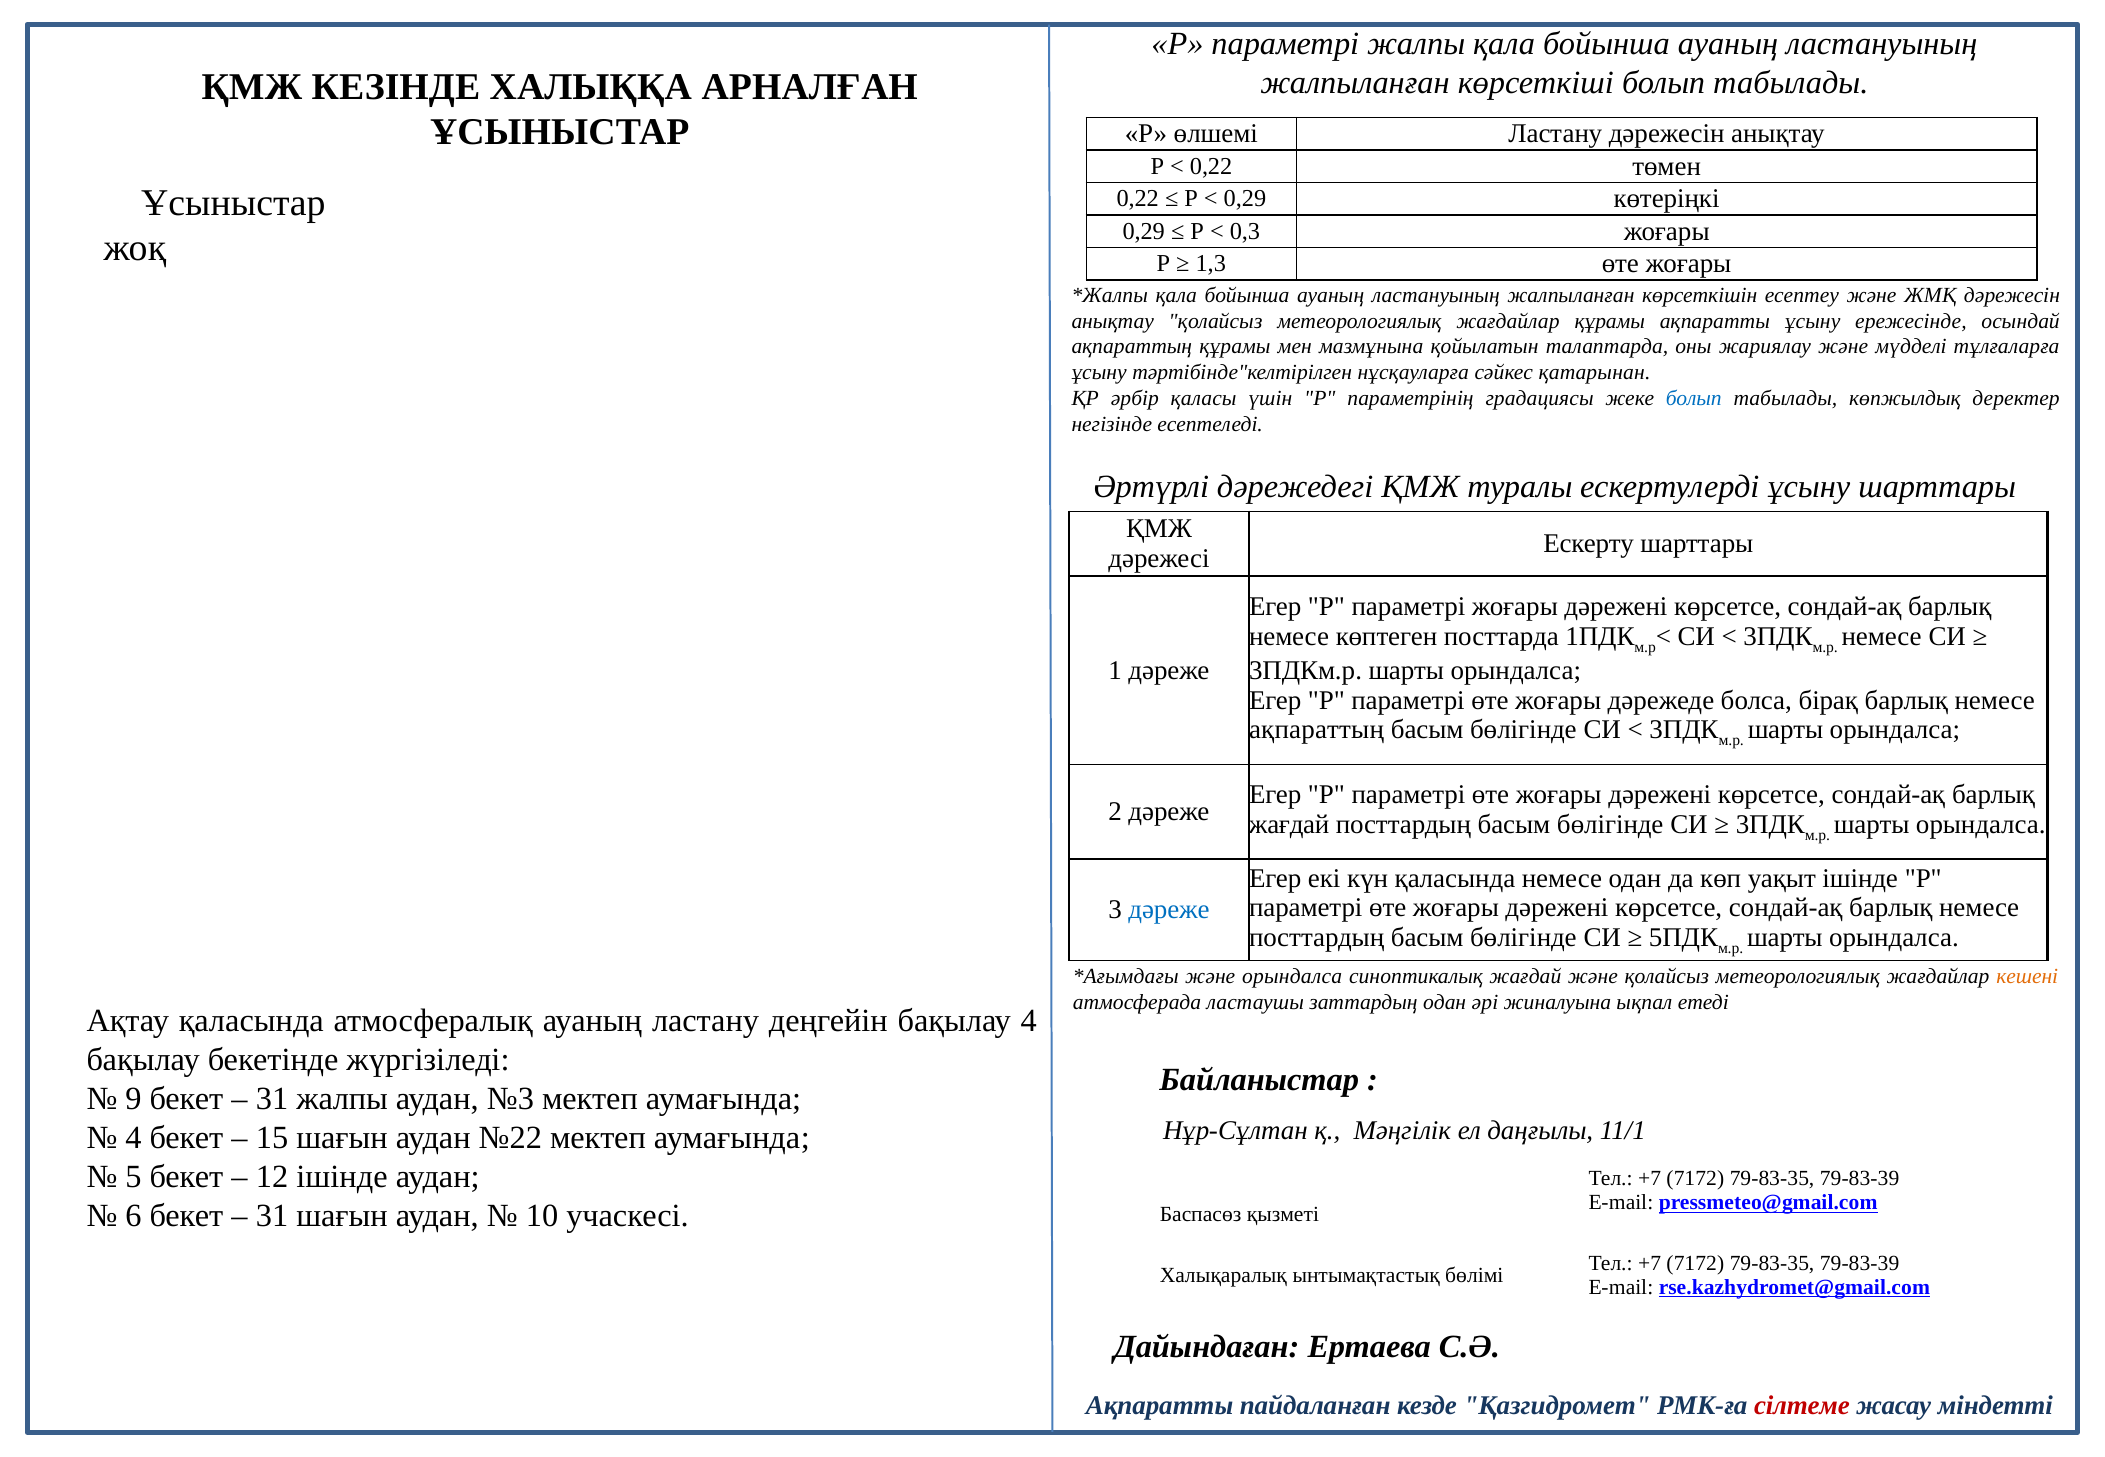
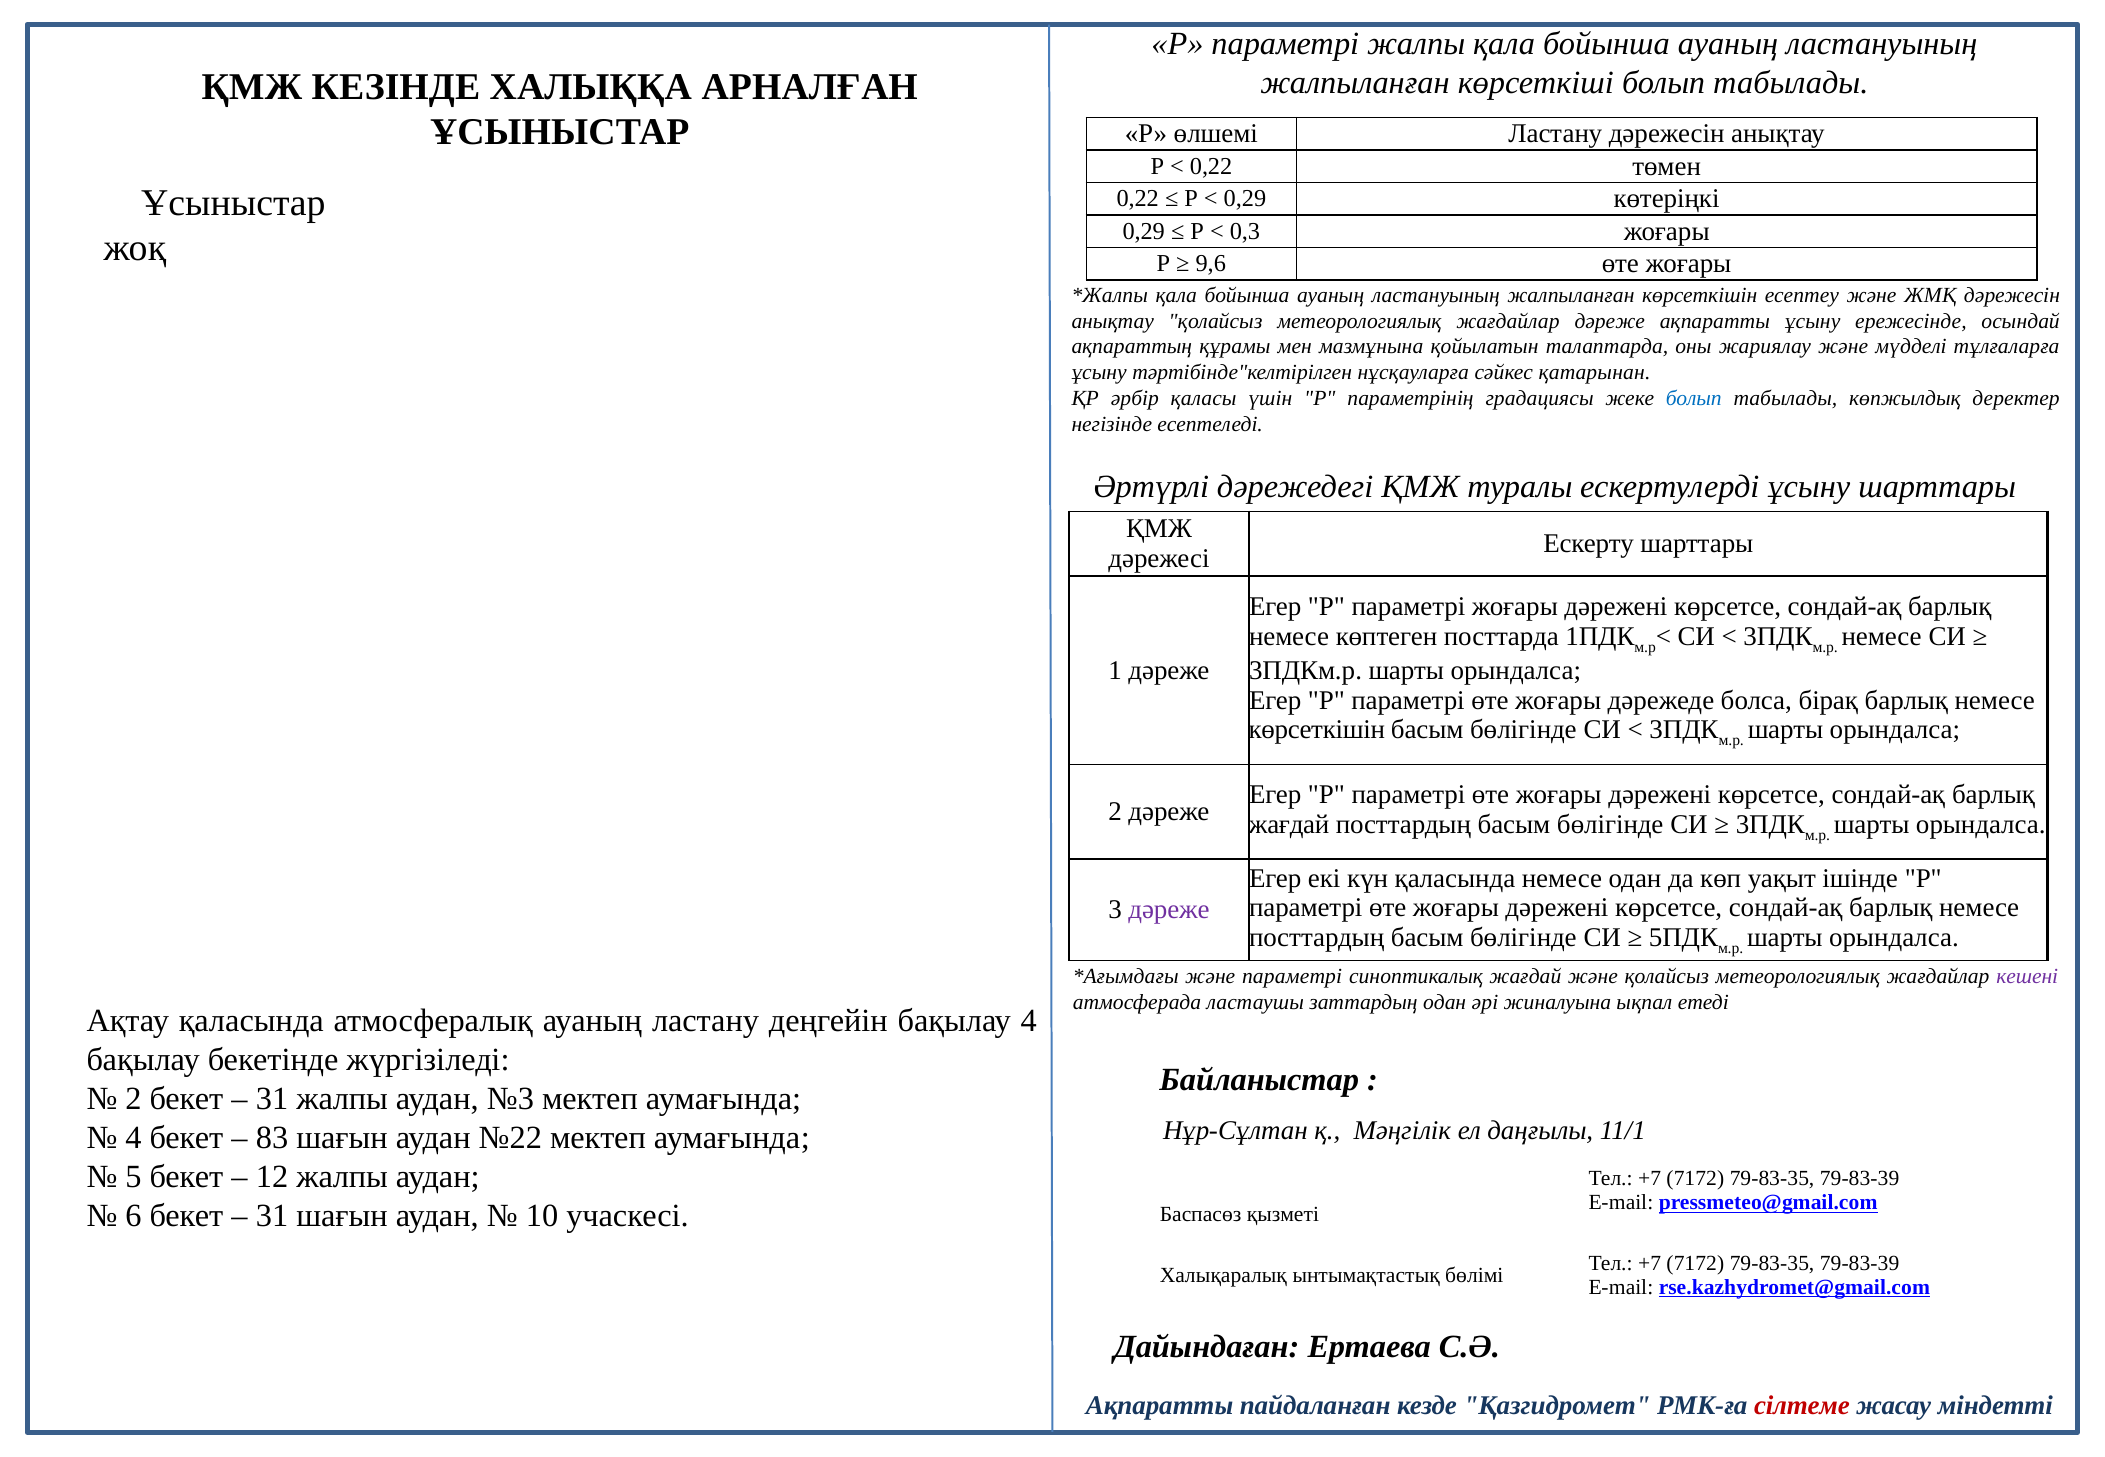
1,3: 1,3 -> 9,6 (1211, 264)
жағдайлар құрамы: құрамы -> дәреже (1610, 321)
ақпараттың: ақпараттың -> көрсеткішін (1317, 730)
дәреже colour: blue -> purple (1169, 910)
және орындалса: орындалса -> параметрі (1292, 977)
кешені colour: orange -> purple (2027, 977)
9: 9 -> 2 (133, 1099)
15: 15 -> 83 (272, 1138)
12 ішінде: ішінде -> жалпы (342, 1177)
